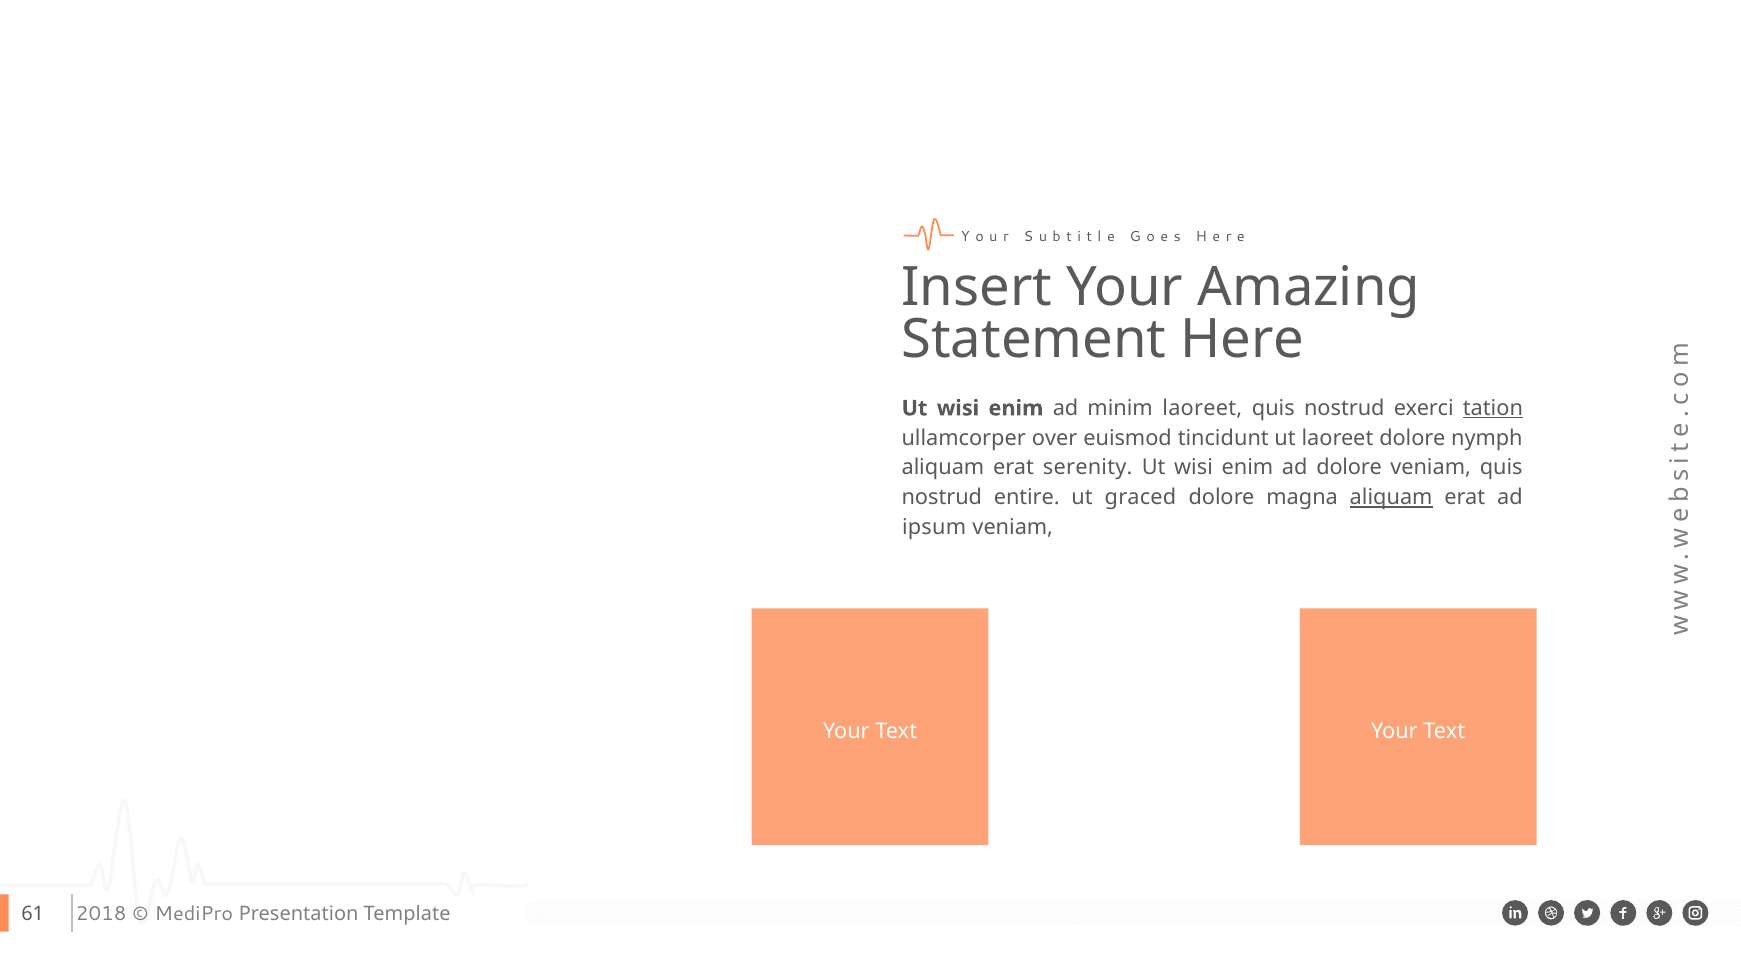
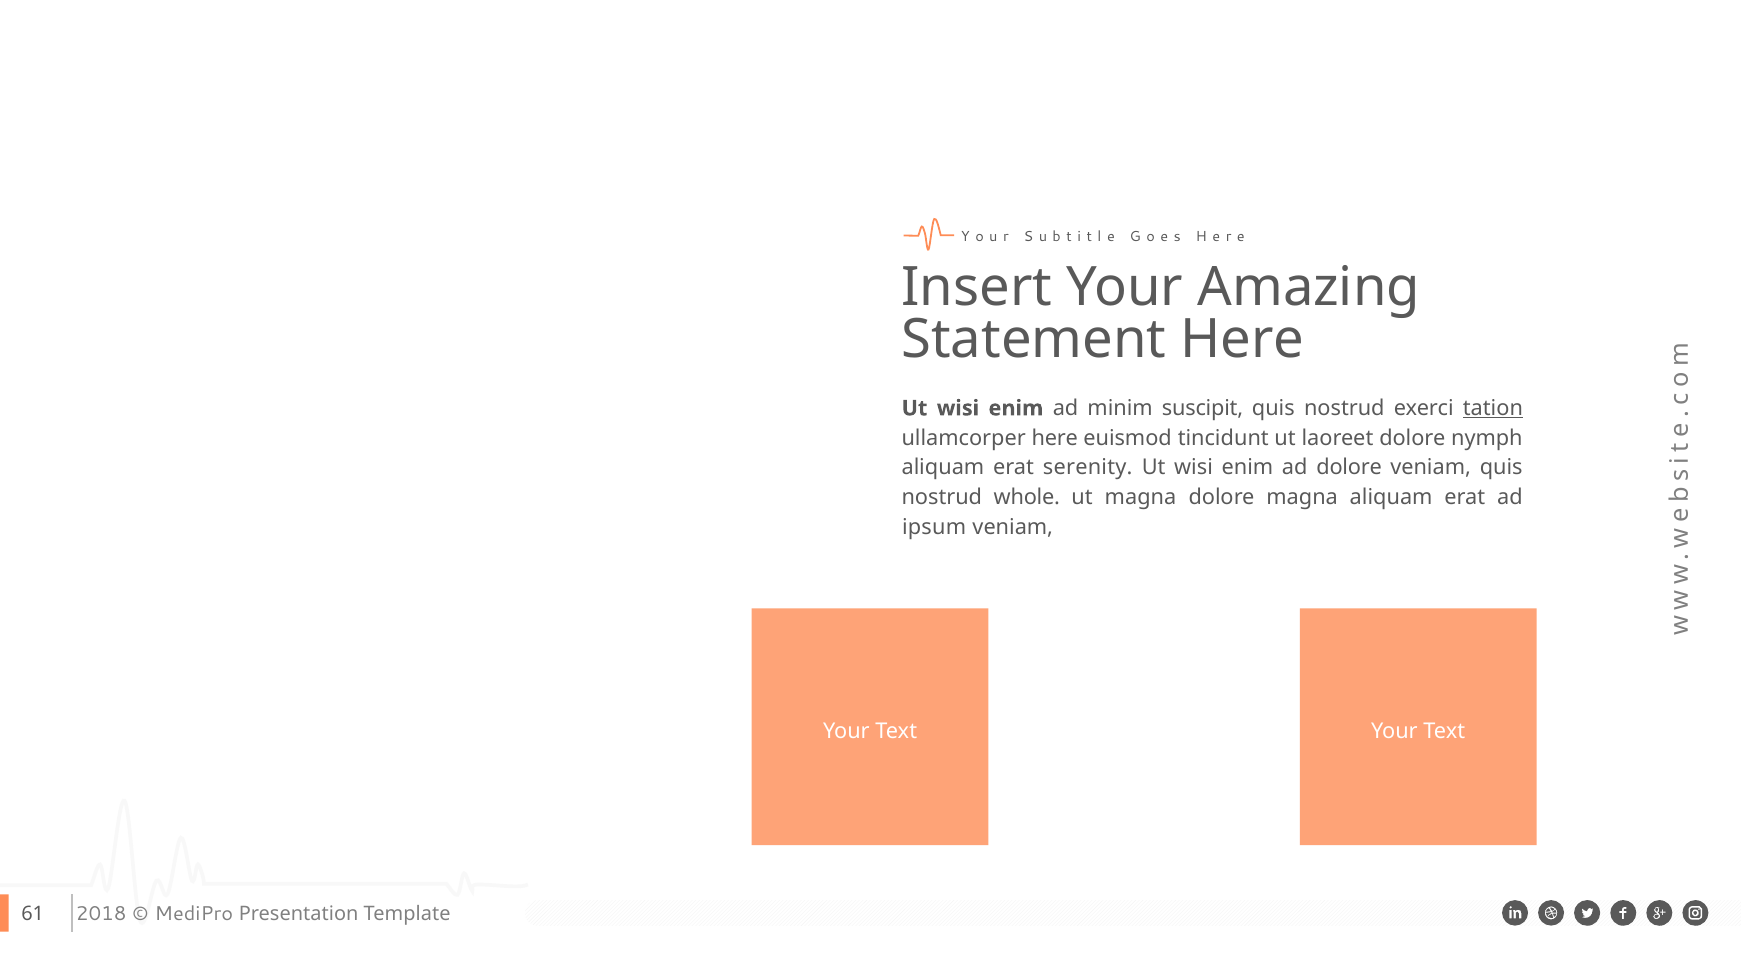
minim laoreet: laoreet -> suscipit (1203, 408)
ullamcorper over: over -> here (1055, 438)
entire: entire -> whole (1027, 498)
ut graced: graced -> magna (1141, 498)
aliquam underline: present -> none (1391, 498)
